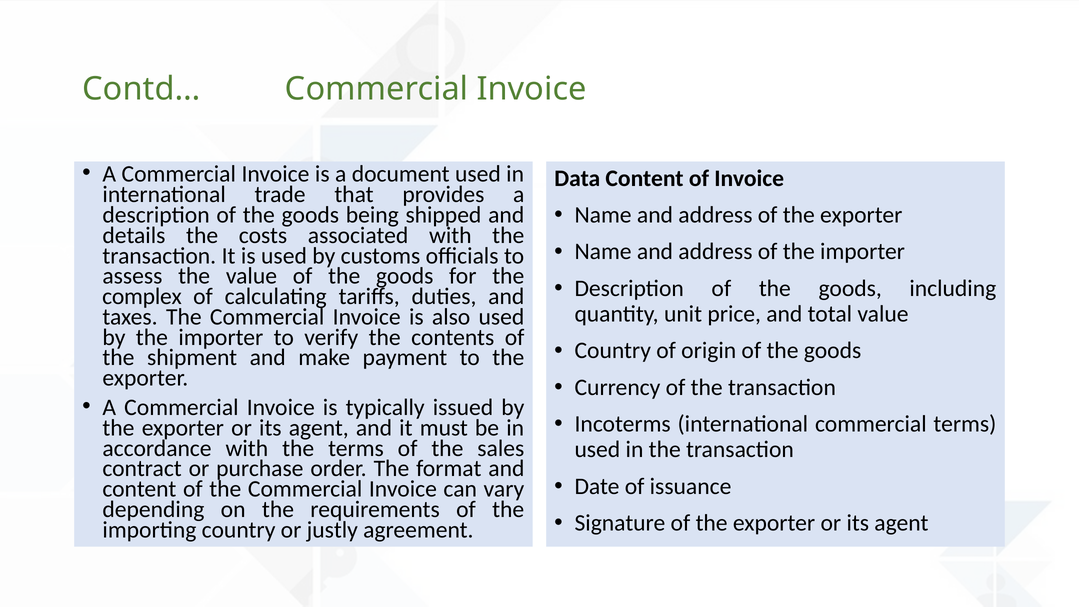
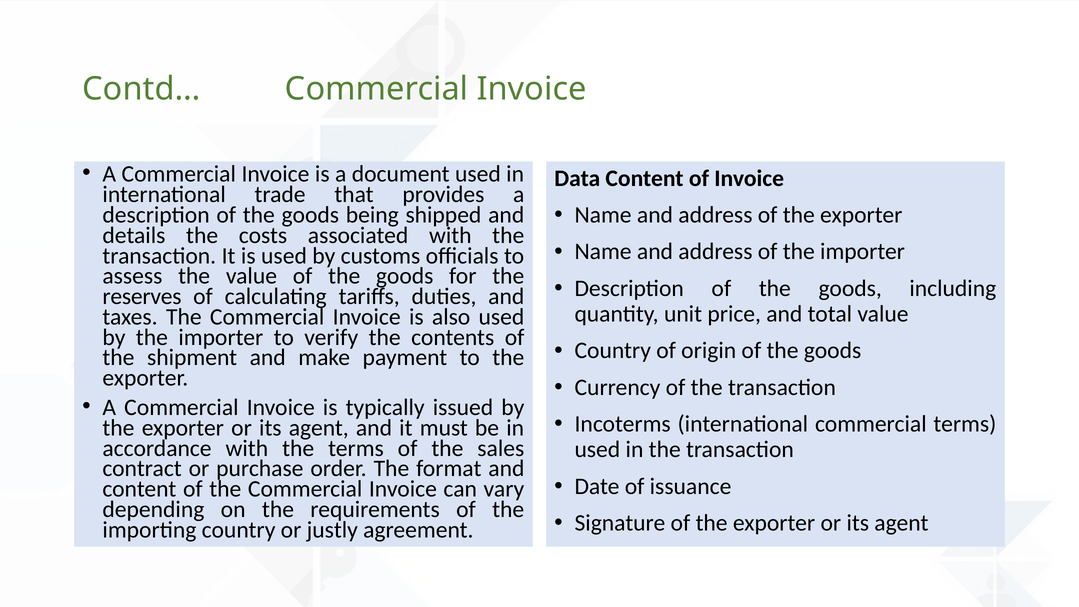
complex: complex -> reserves (142, 296)
